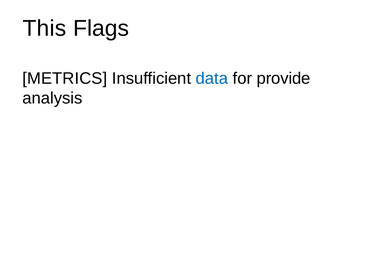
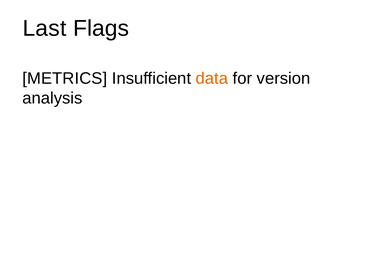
This: This -> Last (44, 28)
data colour: blue -> orange (212, 78)
provide: provide -> version (284, 78)
